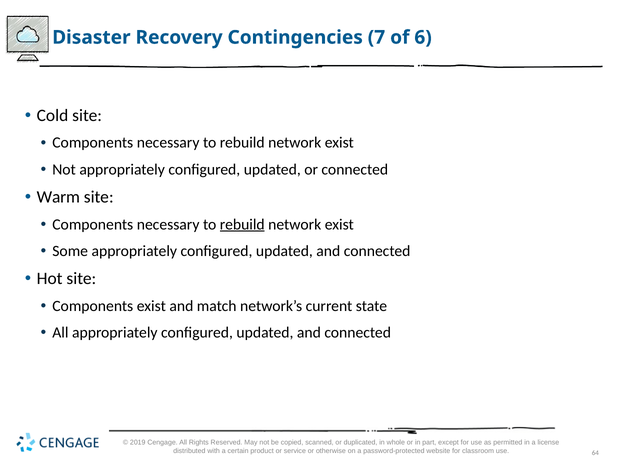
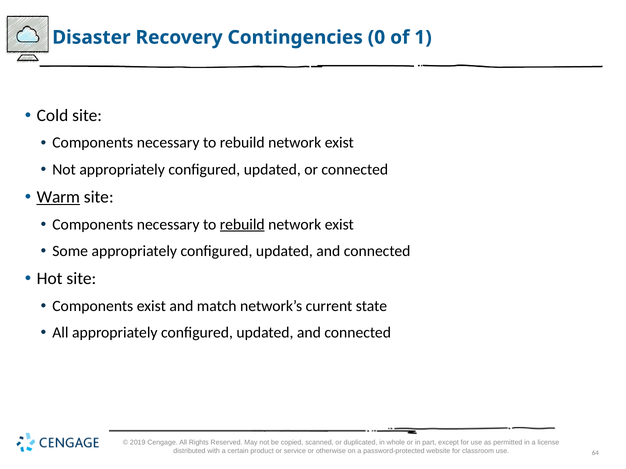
7: 7 -> 0 (376, 37)
6: 6 -> 1 (423, 37)
Warm underline: none -> present (58, 197)
